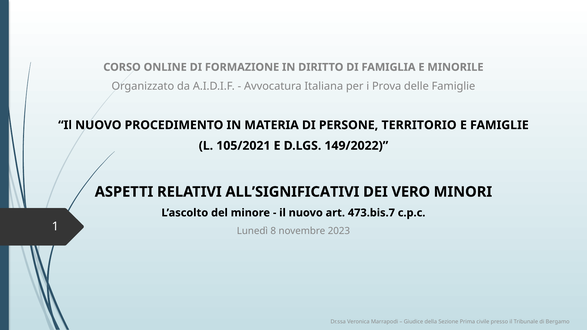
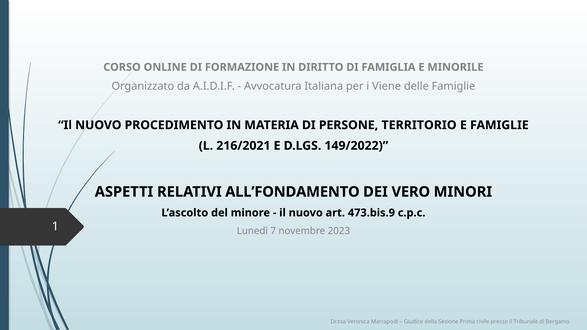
Prova: Prova -> Viene (387, 86)
105/2021: 105/2021 -> 216/2021 (243, 146)
ALL’SIGNIFICATIVI: ALL’SIGNIFICATIVI -> ALL’FONDAMENTO (292, 192)
473.bis.7: 473.bis.7 -> 473.bis.9 (371, 213)
8: 8 -> 7 (273, 231)
